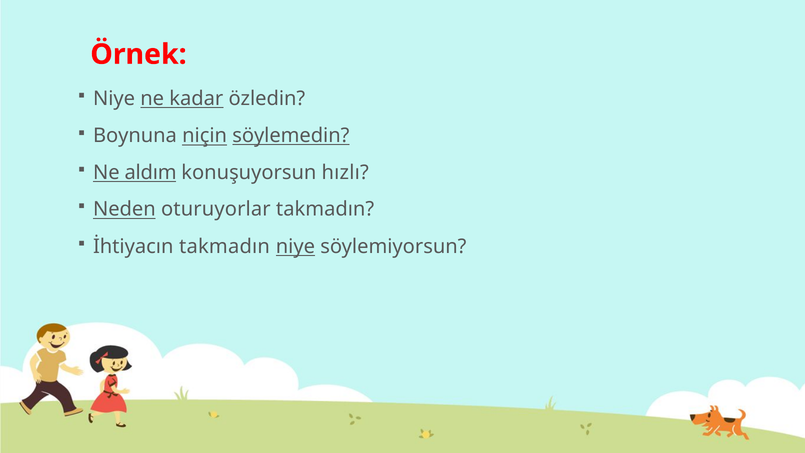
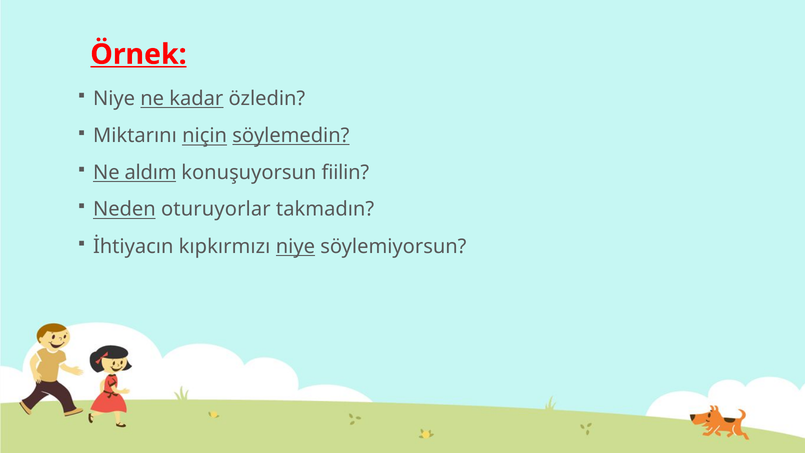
Örnek underline: none -> present (138, 54)
Boynuna: Boynuna -> Miktarını (135, 136)
hızlı: hızlı -> fiilin (345, 172)
İhtiyacın takmadın: takmadın -> kıpkırmızı (225, 246)
